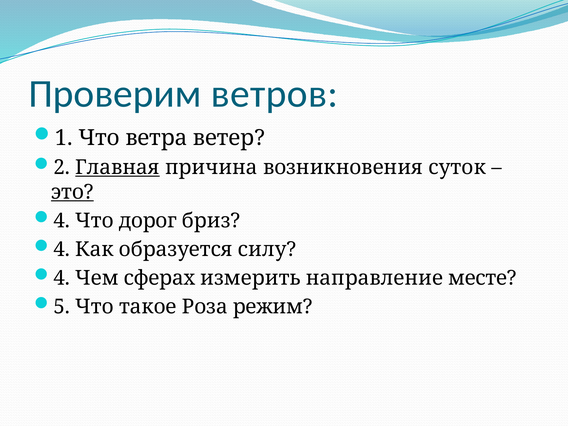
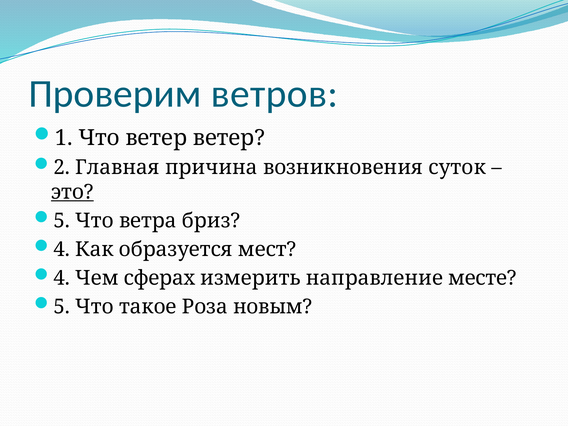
Что ветра: ветра -> ветер (156, 138)
Главная underline: present -> none (117, 167)
4: 4 -> 5 (62, 221)
дорог: дорог -> ветра (148, 221)
силу: силу -> мест (267, 249)
режим: режим -> новым (273, 307)
